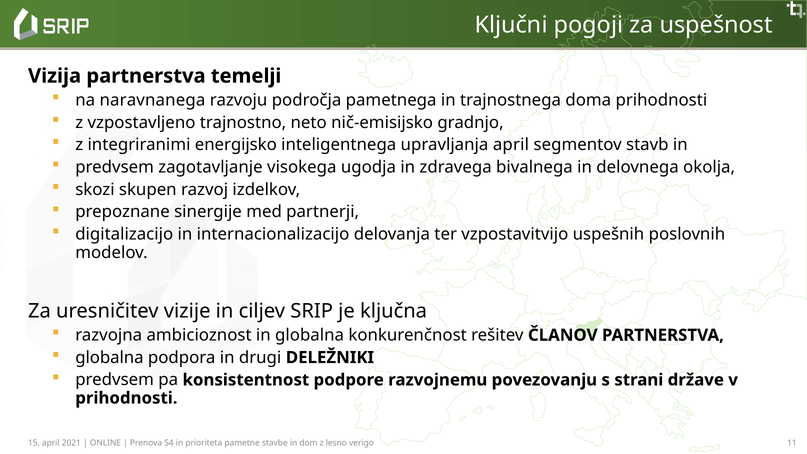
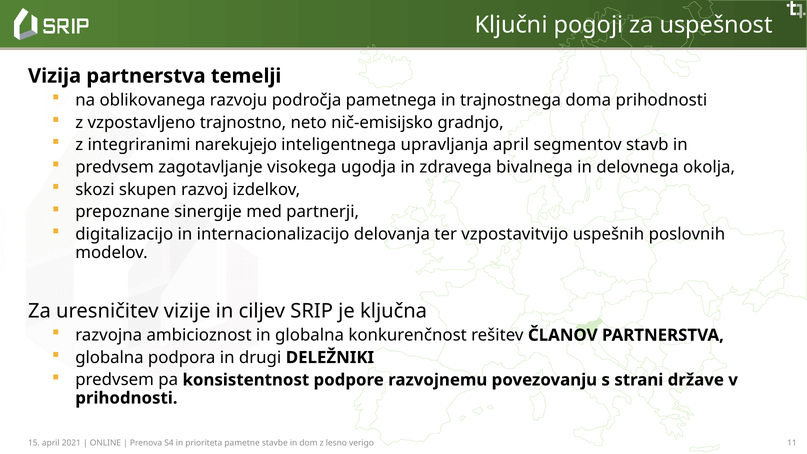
naravnanega: naravnanega -> oblikovanega (153, 100)
energijsko: energijsko -> narekujejo (236, 145)
